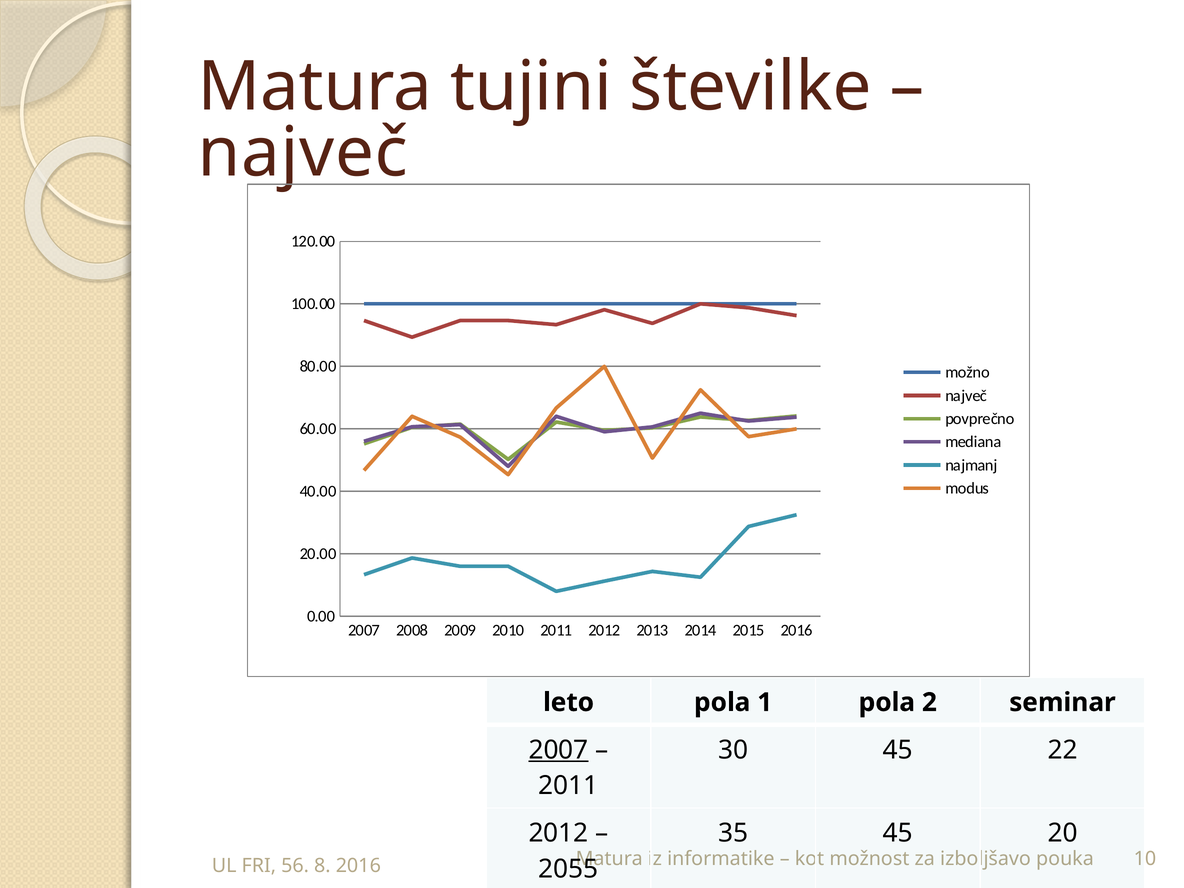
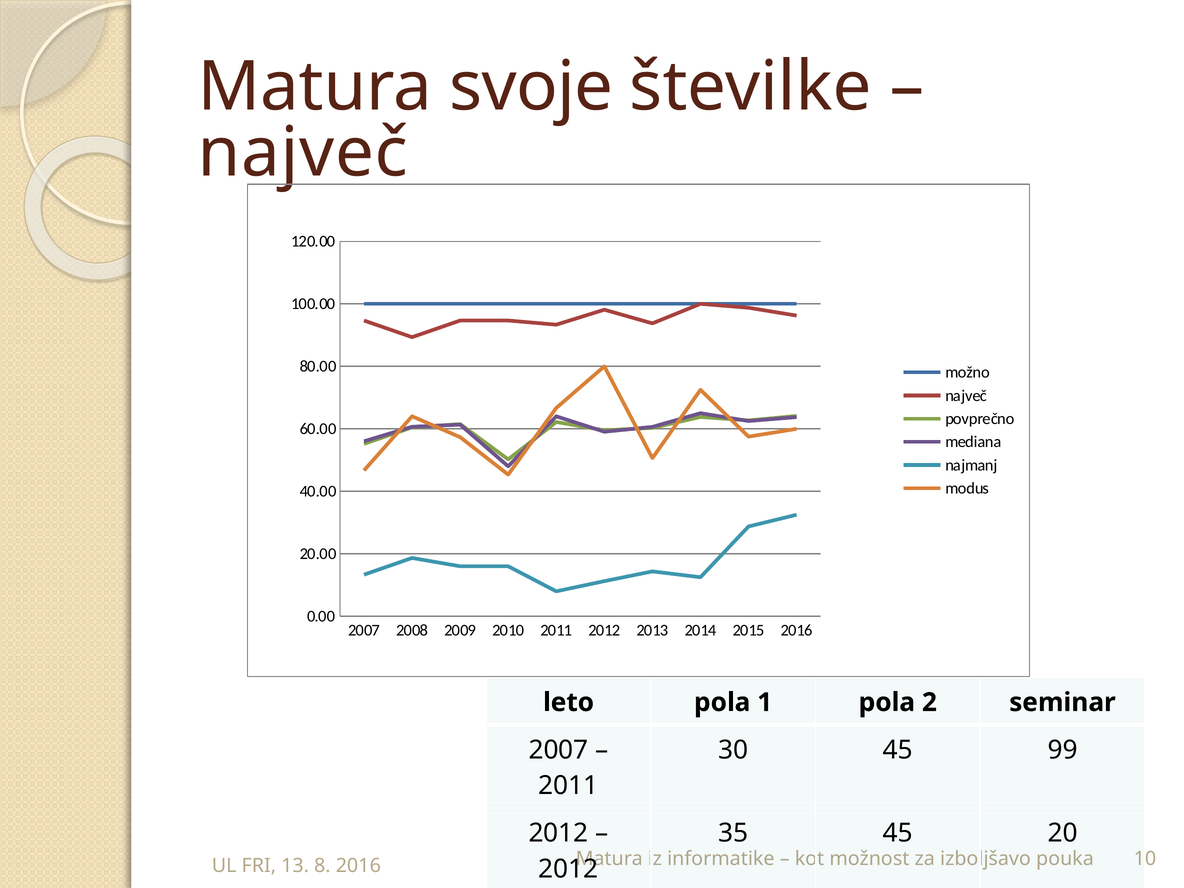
tujini: tujini -> svoje (531, 87)
2007 underline: present -> none (559, 750)
22: 22 -> 99 (1063, 750)
56: 56 -> 13 (295, 866)
2055: 2055 -> 2012 (568, 869)
